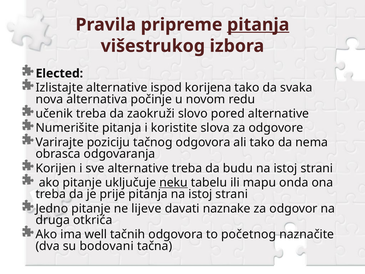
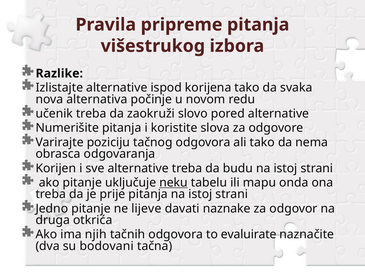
pitanja underline: present -> none (258, 25)
Elected: Elected -> Razlike (59, 73)
well: well -> njih (96, 234)
početnog: početnog -> evaluirate (249, 234)
